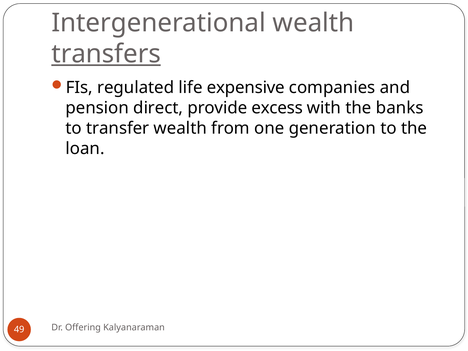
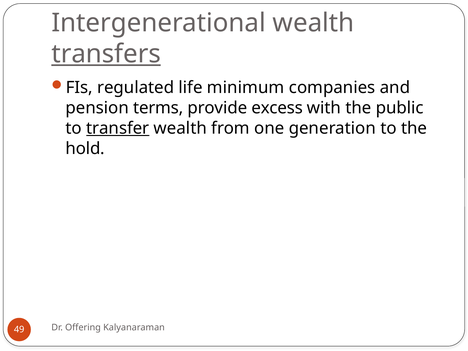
expensive: expensive -> minimum (246, 88)
direct: direct -> terms (158, 108)
banks: banks -> public (400, 108)
transfer underline: none -> present (118, 128)
loan: loan -> hold (85, 149)
